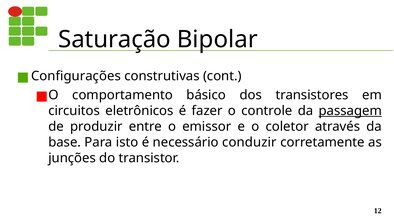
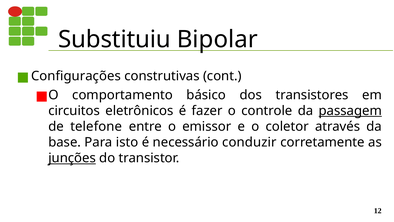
Saturação: Saturação -> Substituiu (114, 39)
produzir: produzir -> telefone (96, 126)
junções underline: none -> present (72, 158)
